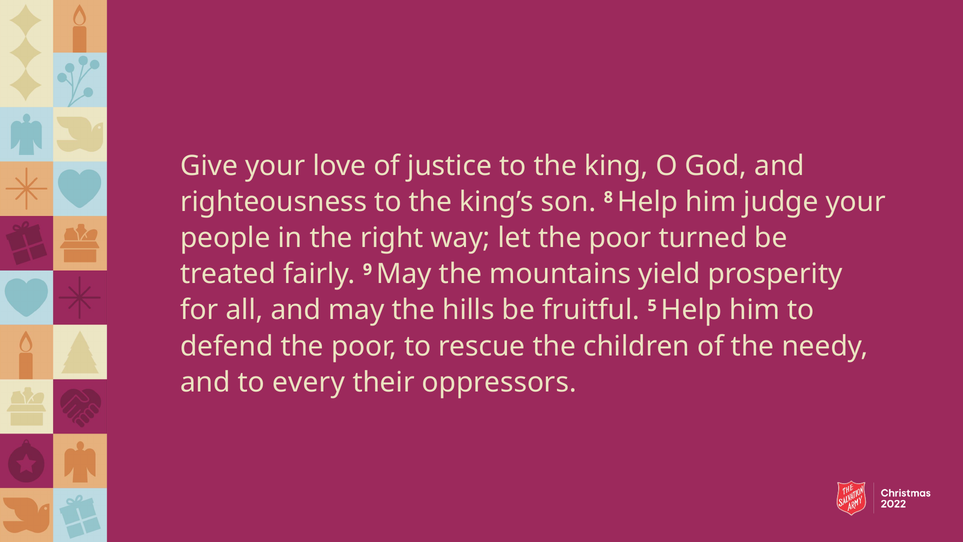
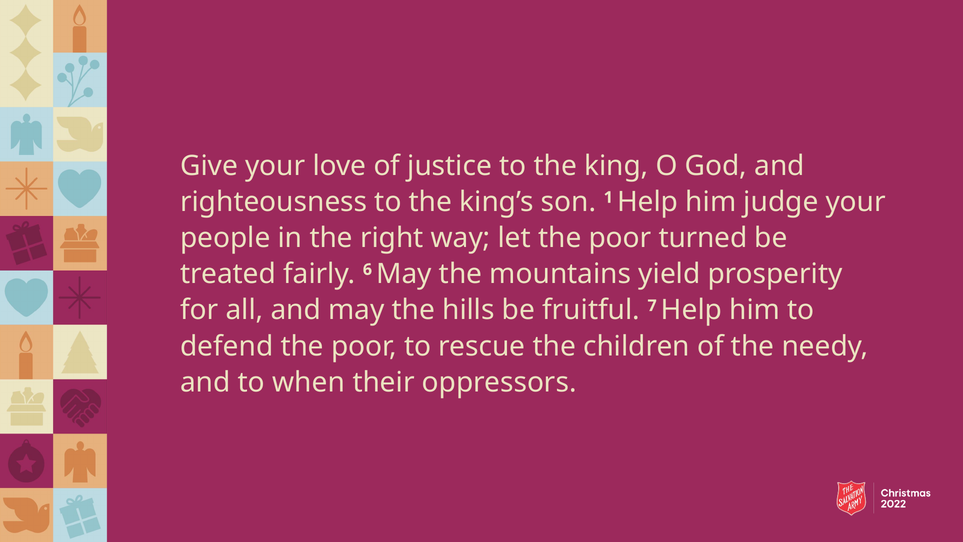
8: 8 -> 1 (608, 197)
9: 9 -> 6 (367, 269)
5: 5 -> 7 (652, 306)
every: every -> when (309, 382)
